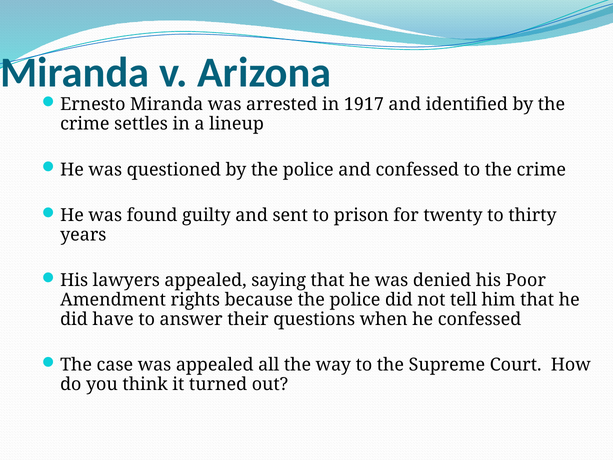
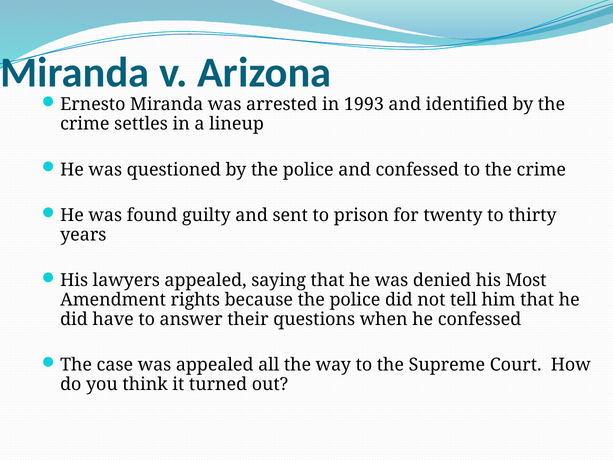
1917: 1917 -> 1993 (364, 105)
Poor: Poor -> Most (526, 280)
